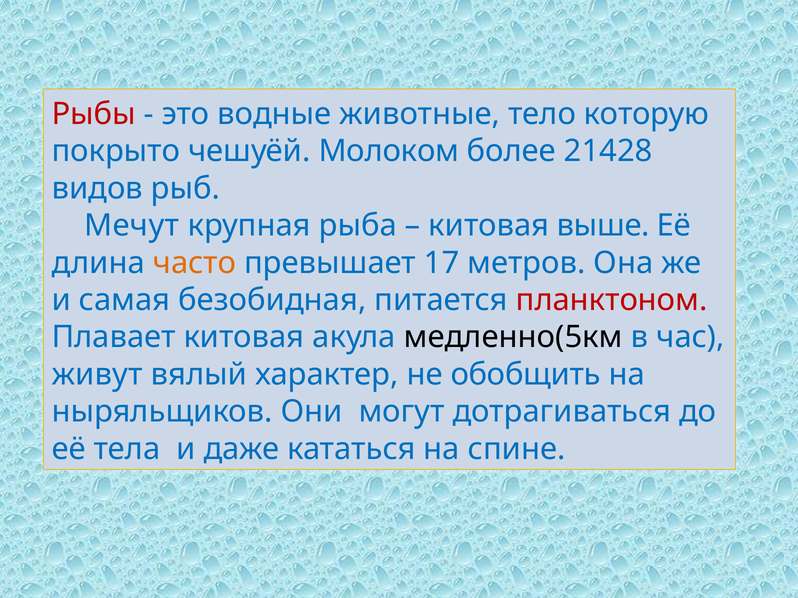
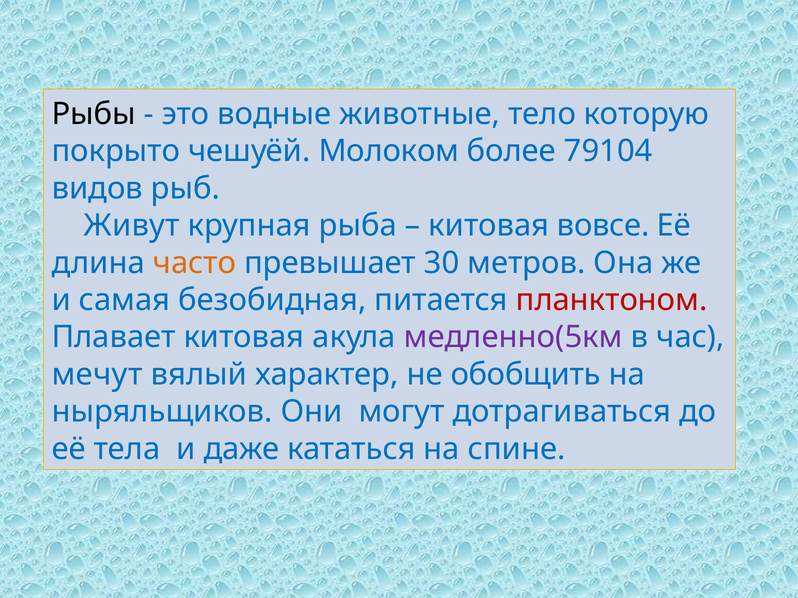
Рыбы colour: red -> black (94, 114)
21428: 21428 -> 79104 (608, 151)
Мечут: Мечут -> Живут (132, 226)
выше: выше -> вовсе (603, 226)
17: 17 -> 30 (442, 263)
медленно(5км colour: black -> purple (513, 338)
живут: живут -> мечут (97, 375)
